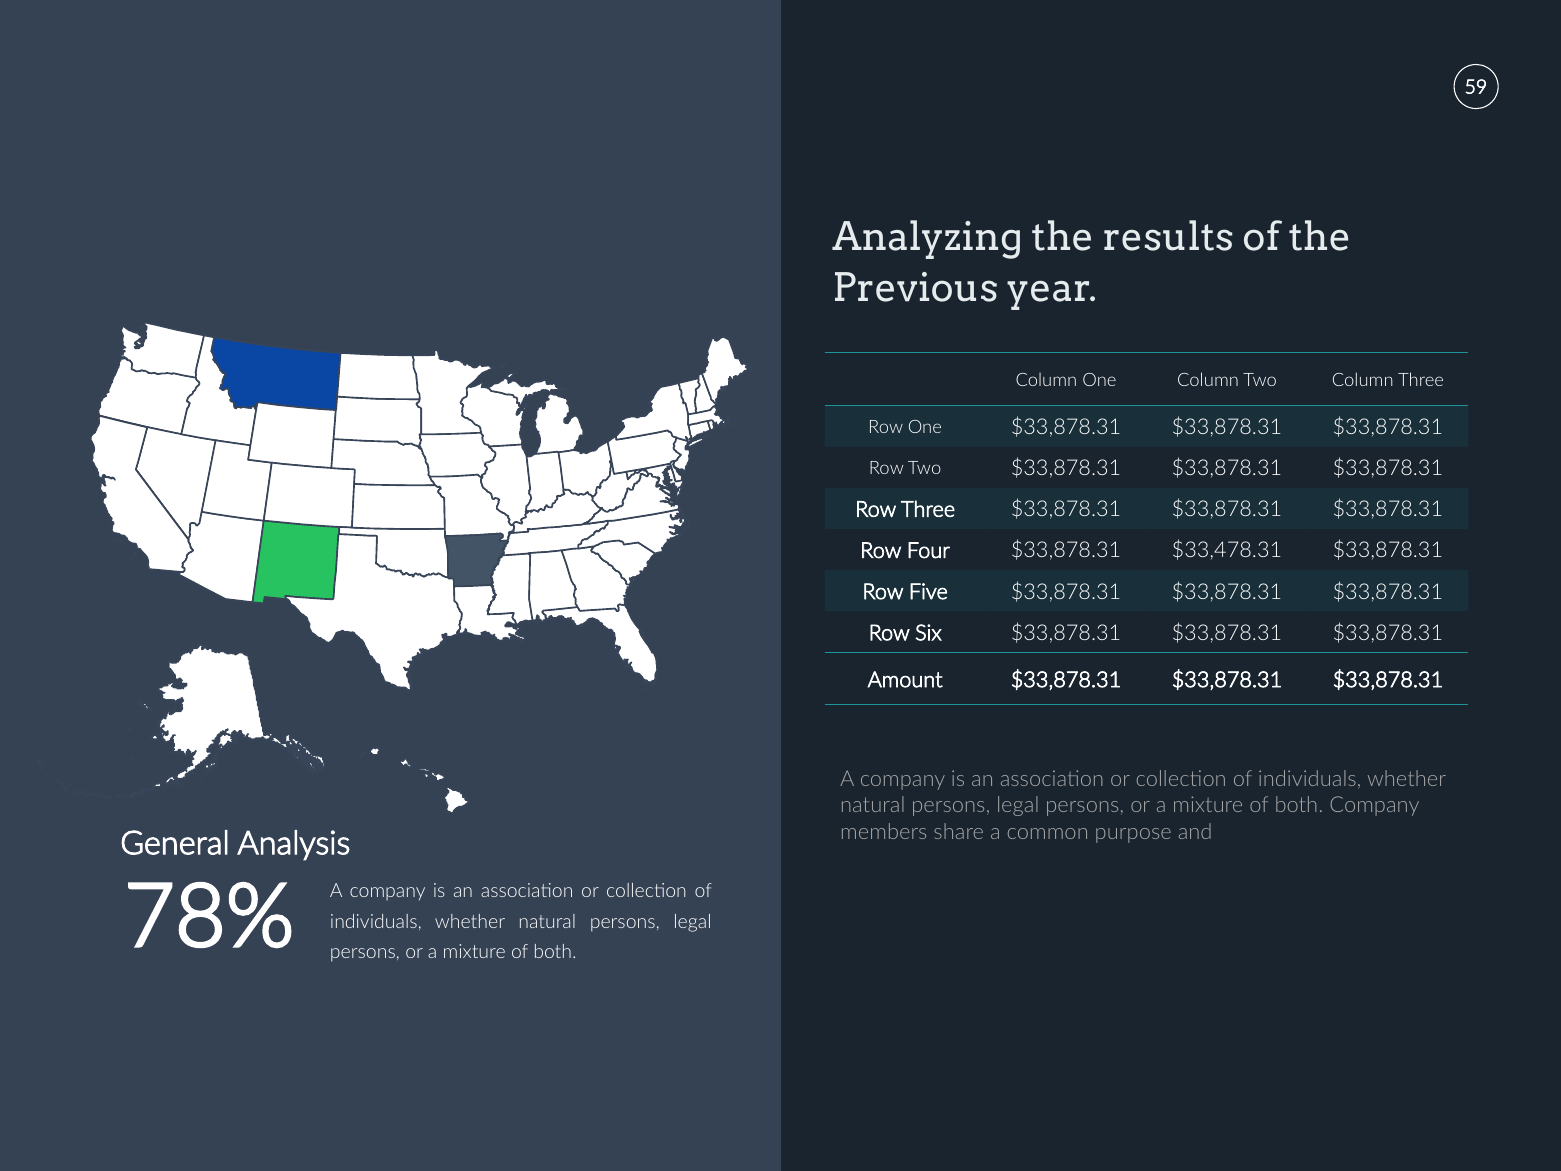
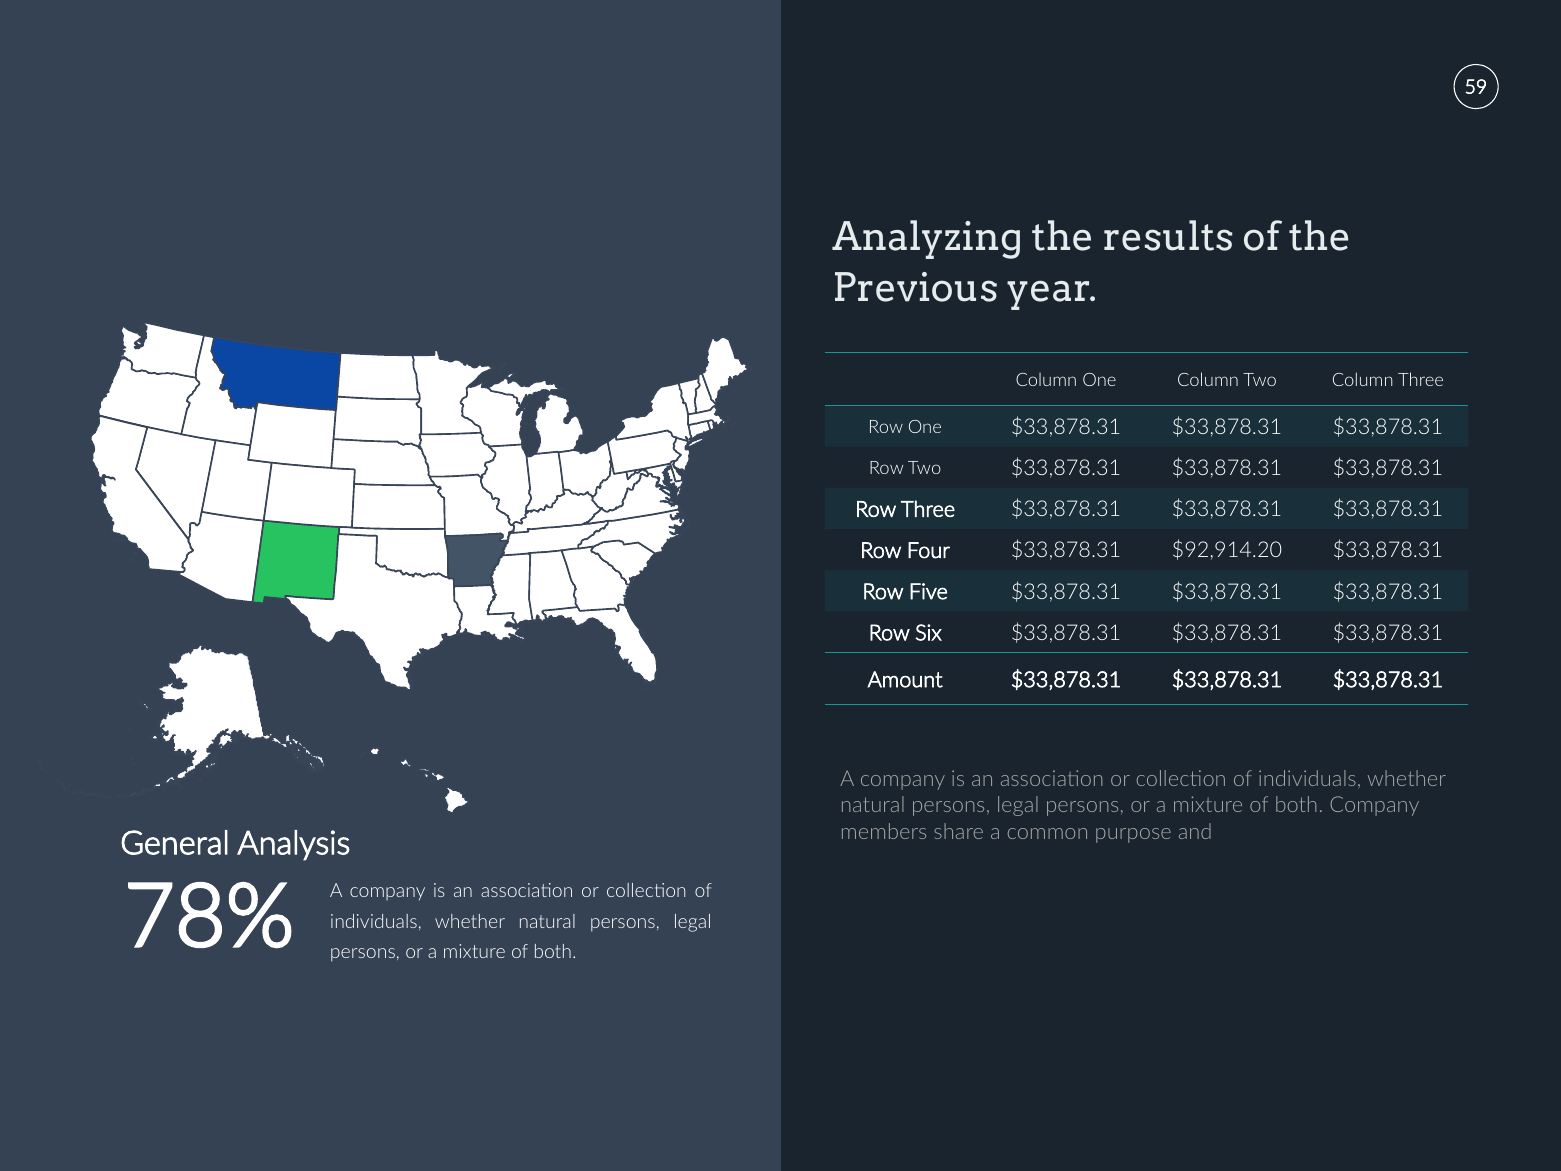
$33,478.31: $33,478.31 -> $92,914.20 (1227, 551)
